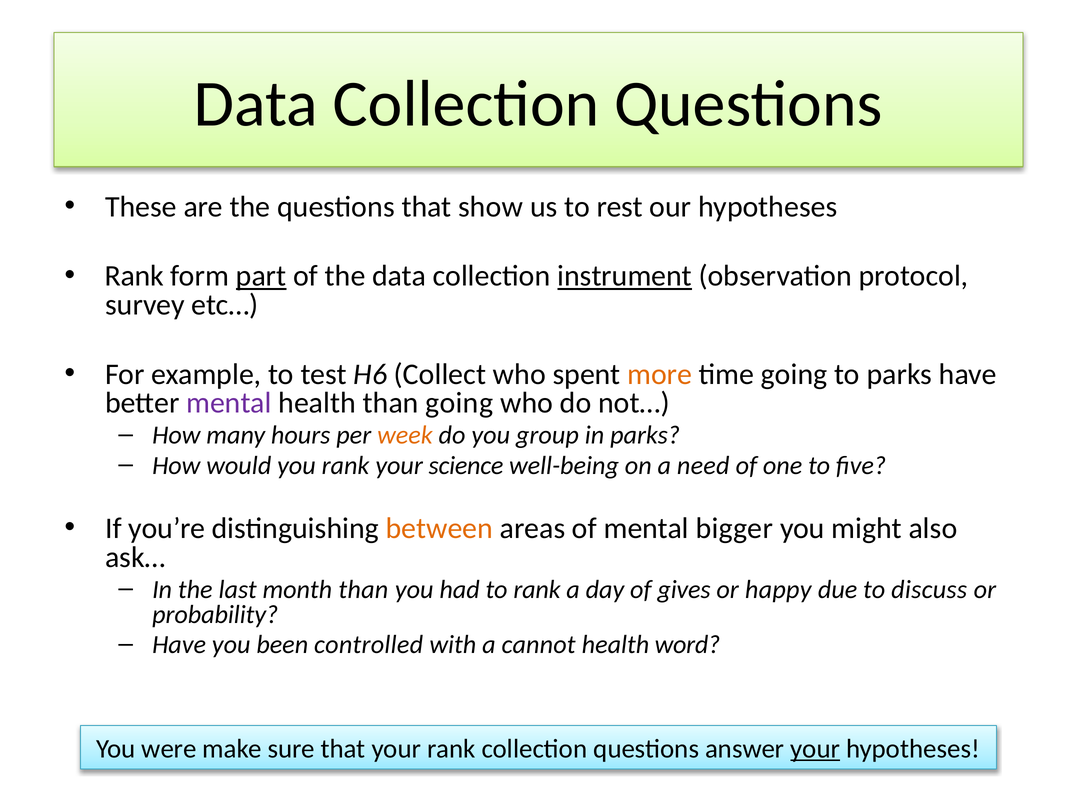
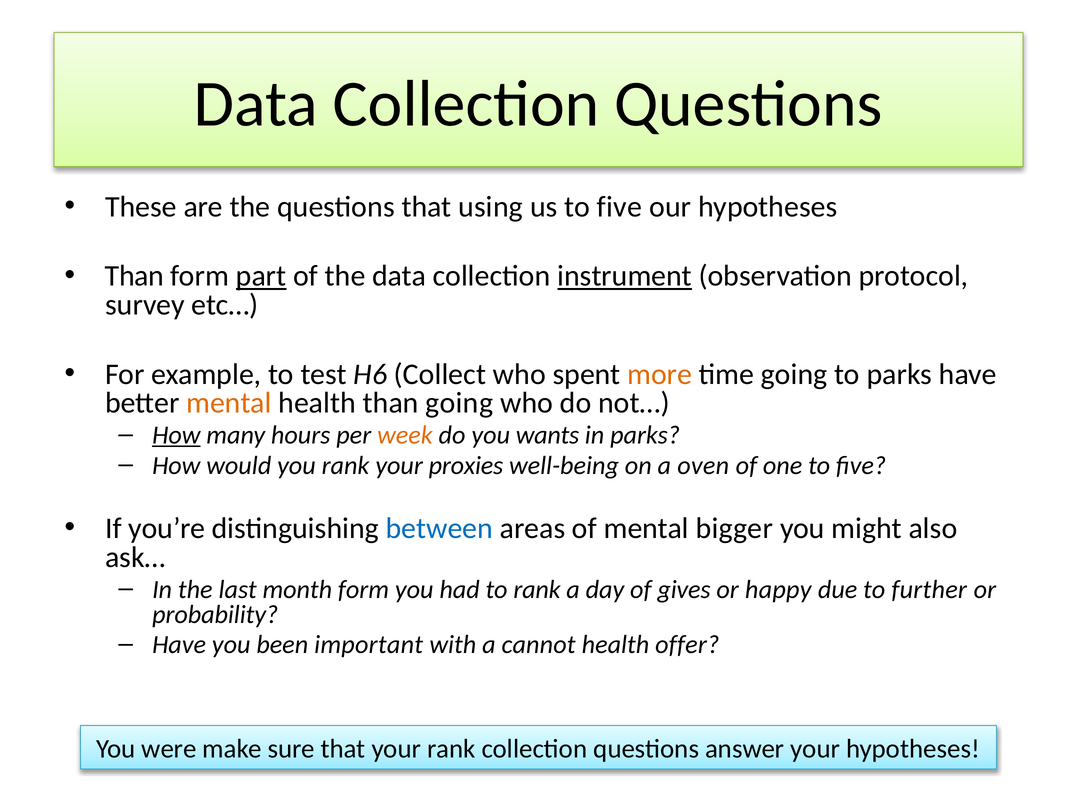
show: show -> using (491, 207)
us to rest: rest -> five (619, 207)
Rank: Rank -> Than (134, 276)
mental colour: purple -> orange (229, 403)
How underline: none -> present (176, 436)
group: group -> wants (548, 436)
science: science -> proxies (466, 466)
need: need -> oven (703, 466)
between colour: orange -> blue (439, 529)
month than: than -> form (363, 590)
discuss: discuss -> further (929, 590)
controlled: controlled -> important (369, 645)
word: word -> offer (687, 645)
your underline: present -> none (815, 750)
